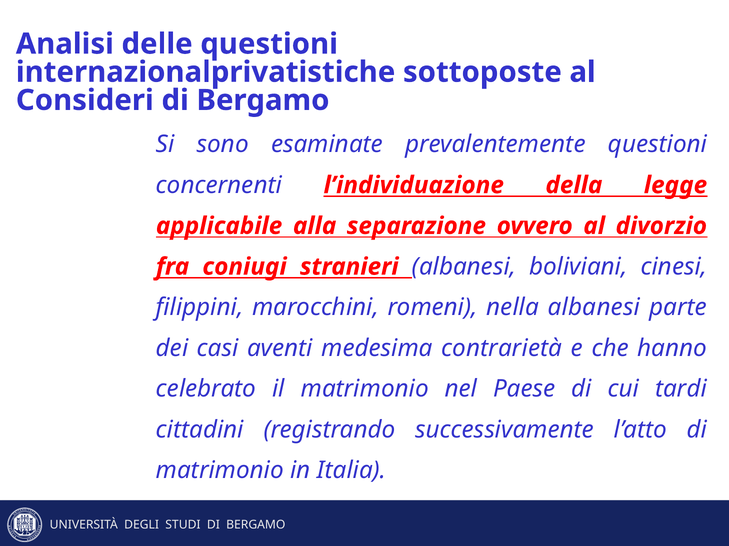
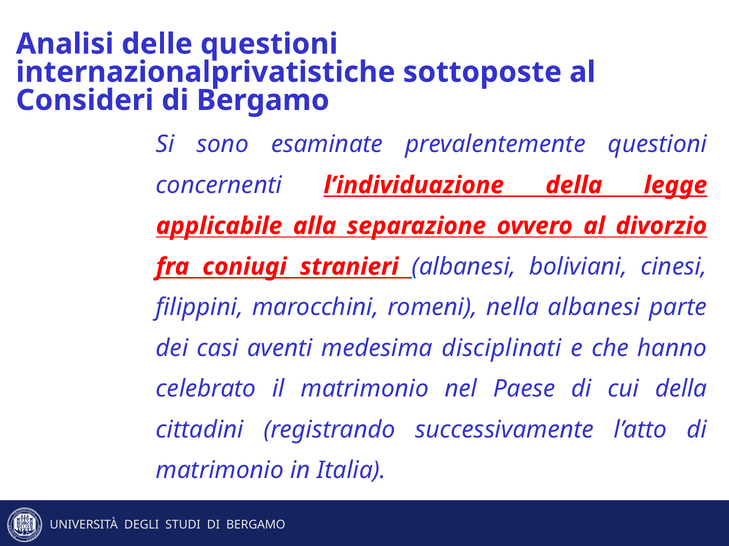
contrarietà: contrarietà -> disciplinati (502, 349)
cui tardi: tardi -> della (681, 389)
